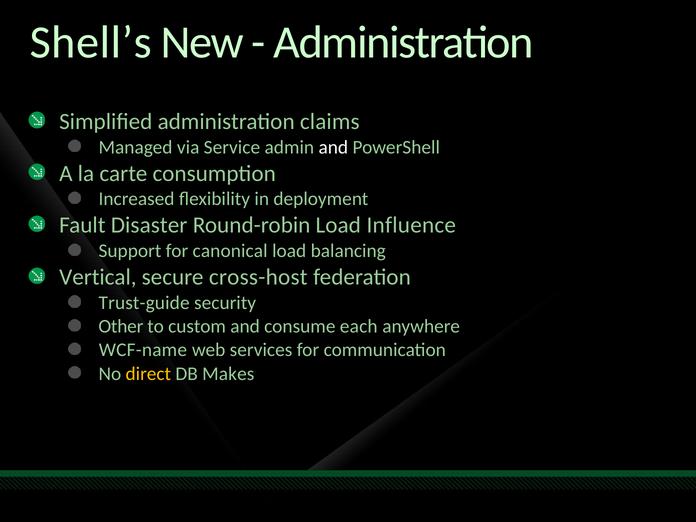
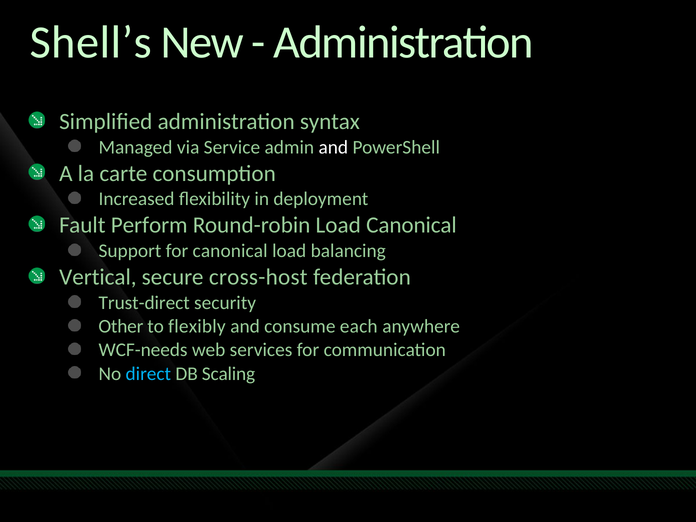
claims: claims -> syntax (330, 121)
Disaster: Disaster -> Perform (149, 225)
Load Influence: Influence -> Canonical (411, 225)
Trust-guide: Trust-guide -> Trust-direct (144, 303)
custom: custom -> flexibly (197, 326)
WCF-name: WCF-name -> WCF-needs (143, 350)
direct colour: yellow -> light blue (148, 374)
Makes: Makes -> Scaling (228, 374)
